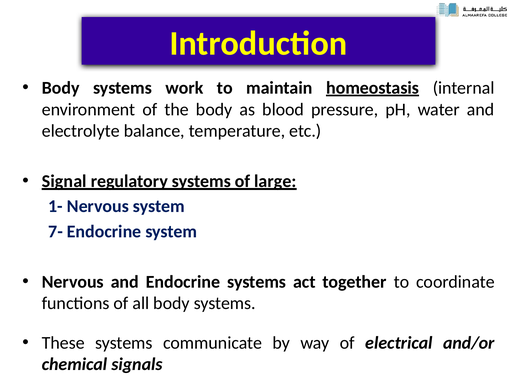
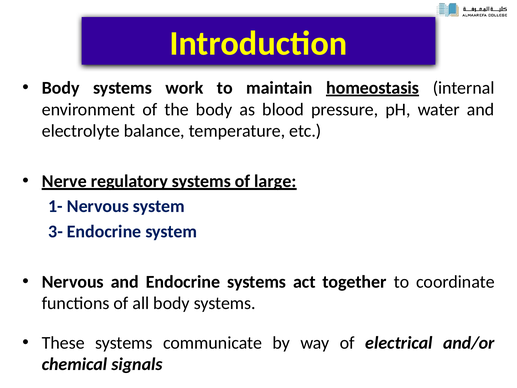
Signal: Signal -> Nerve (64, 181)
7-: 7- -> 3- (56, 231)
